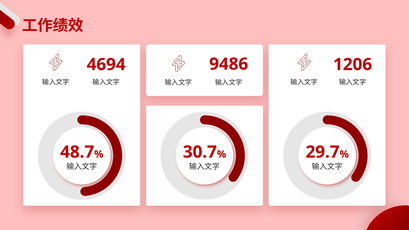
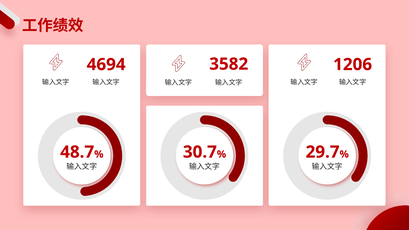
9486: 9486 -> 3582 (229, 64)
